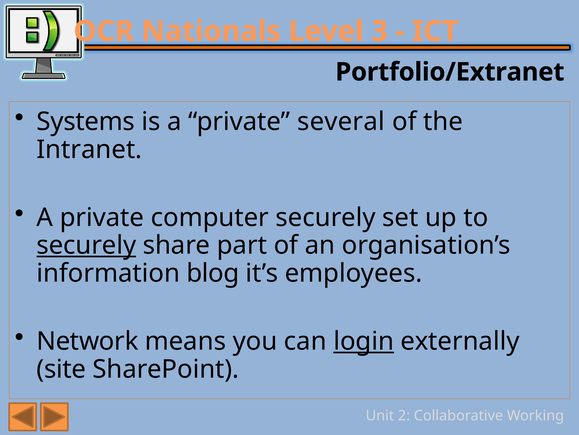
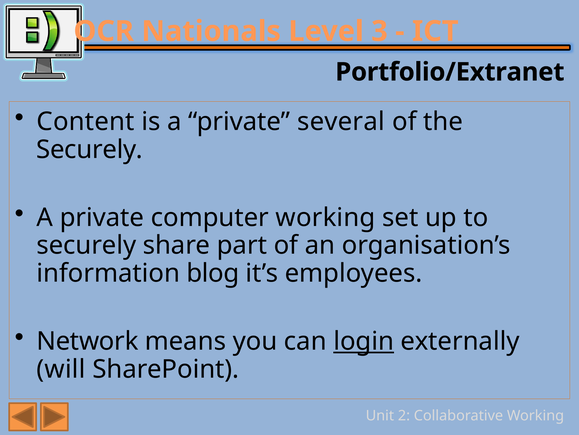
Systems: Systems -> Content (86, 121)
Intranet: Intranet -> Securely (90, 149)
computer securely: securely -> working (326, 217)
securely underline: present -> none (86, 245)
site: site -> will (61, 369)
